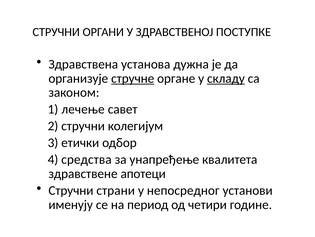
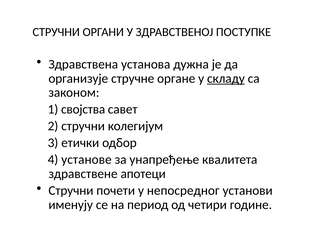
стручне underline: present -> none (133, 78)
лечење: лечење -> својства (83, 109)
средства: средства -> установе (86, 159)
страни: страни -> почети (116, 190)
